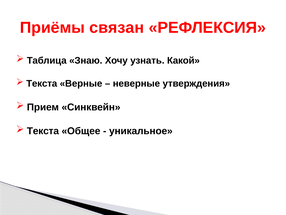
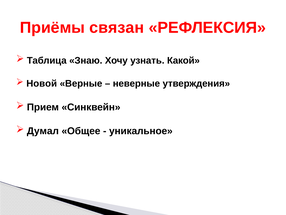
Текста: Текста -> Новой (42, 83)
Текста: Текста -> Думал (43, 131)
